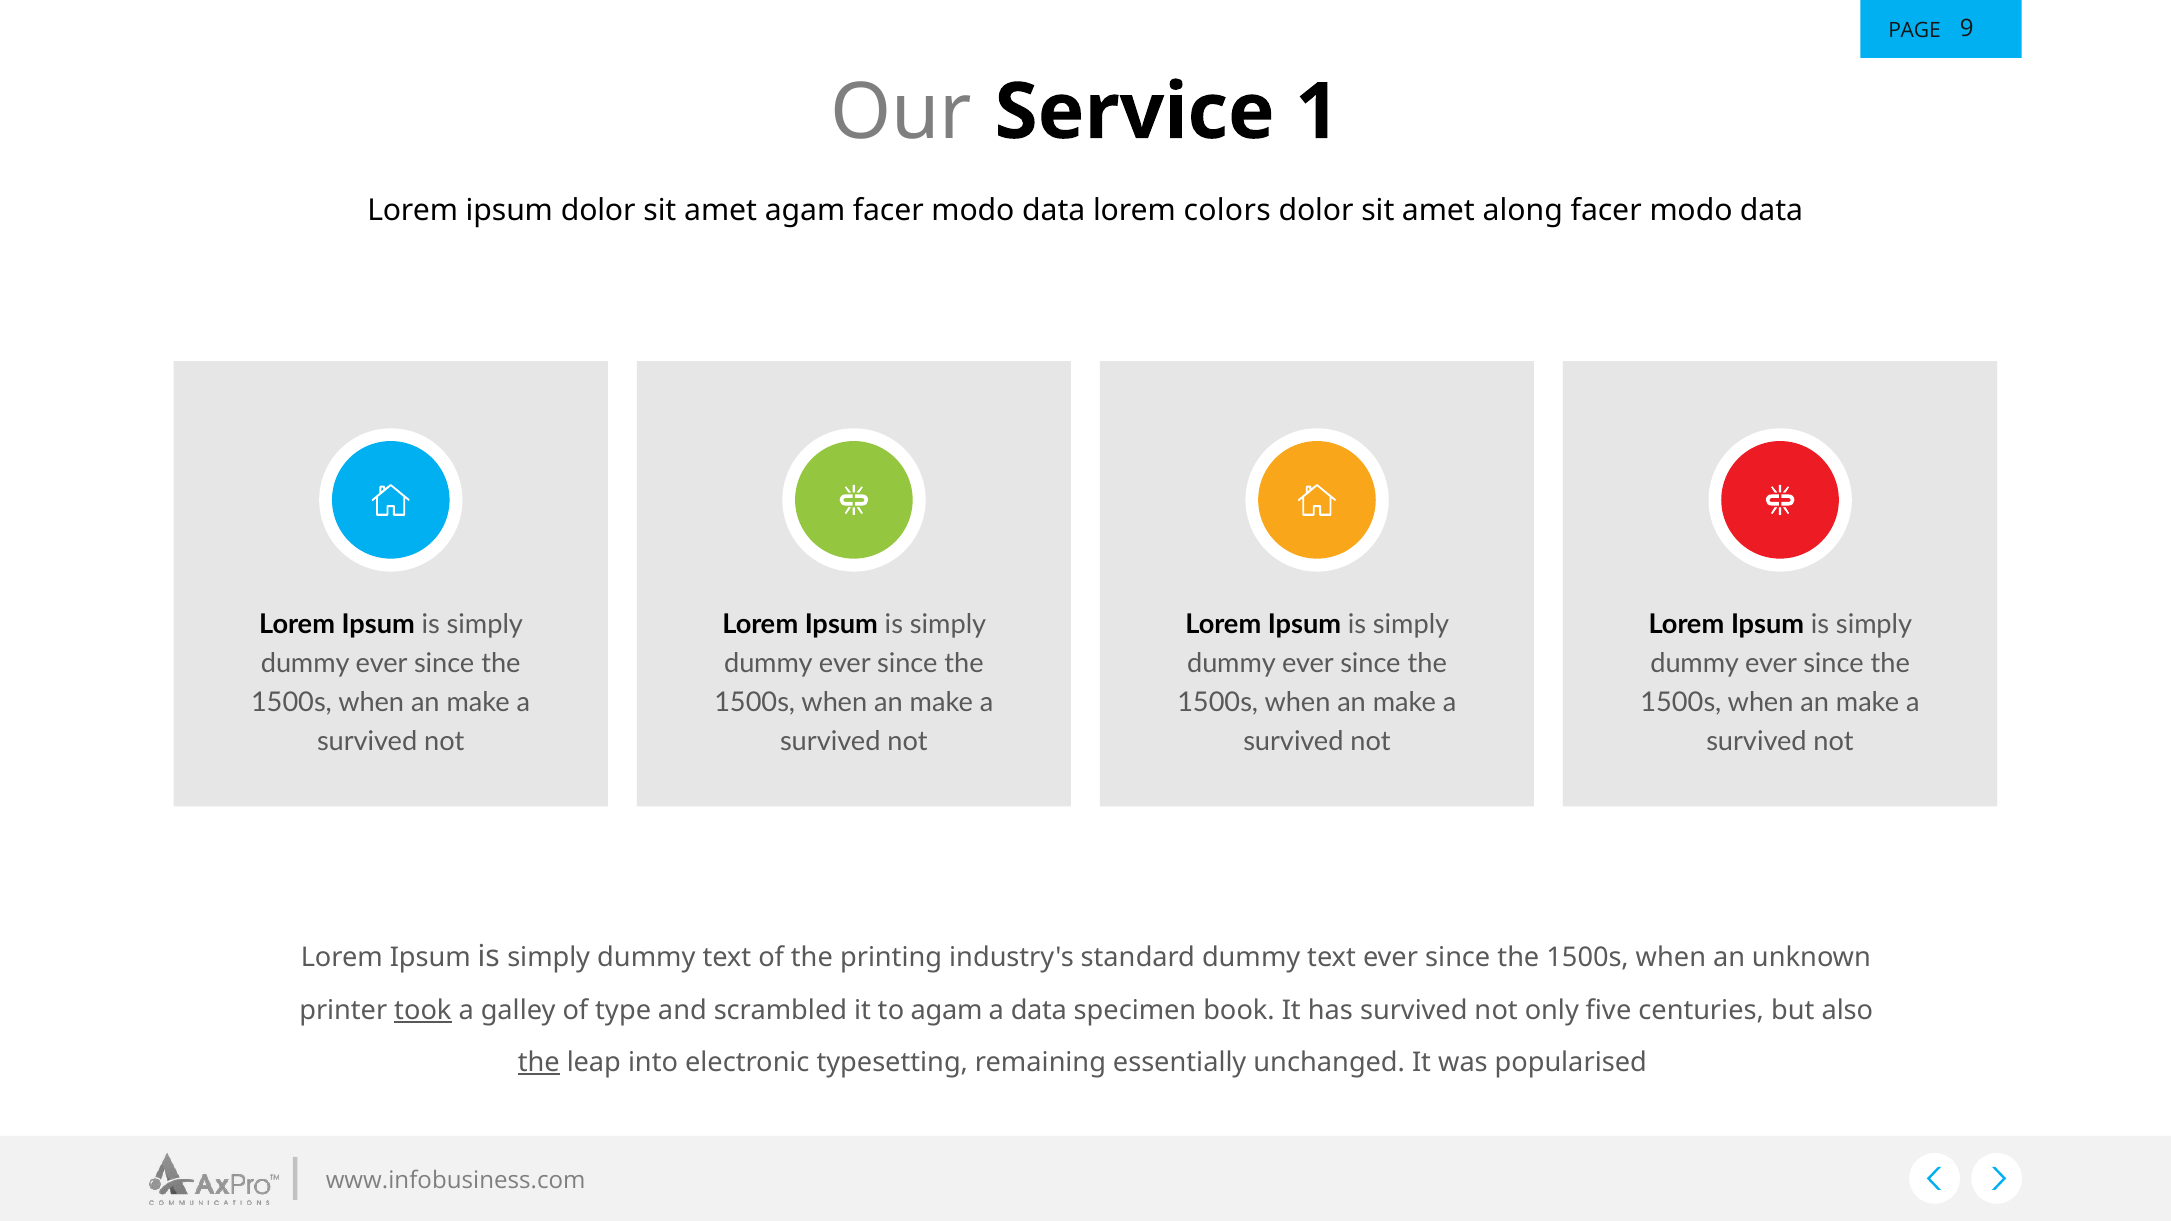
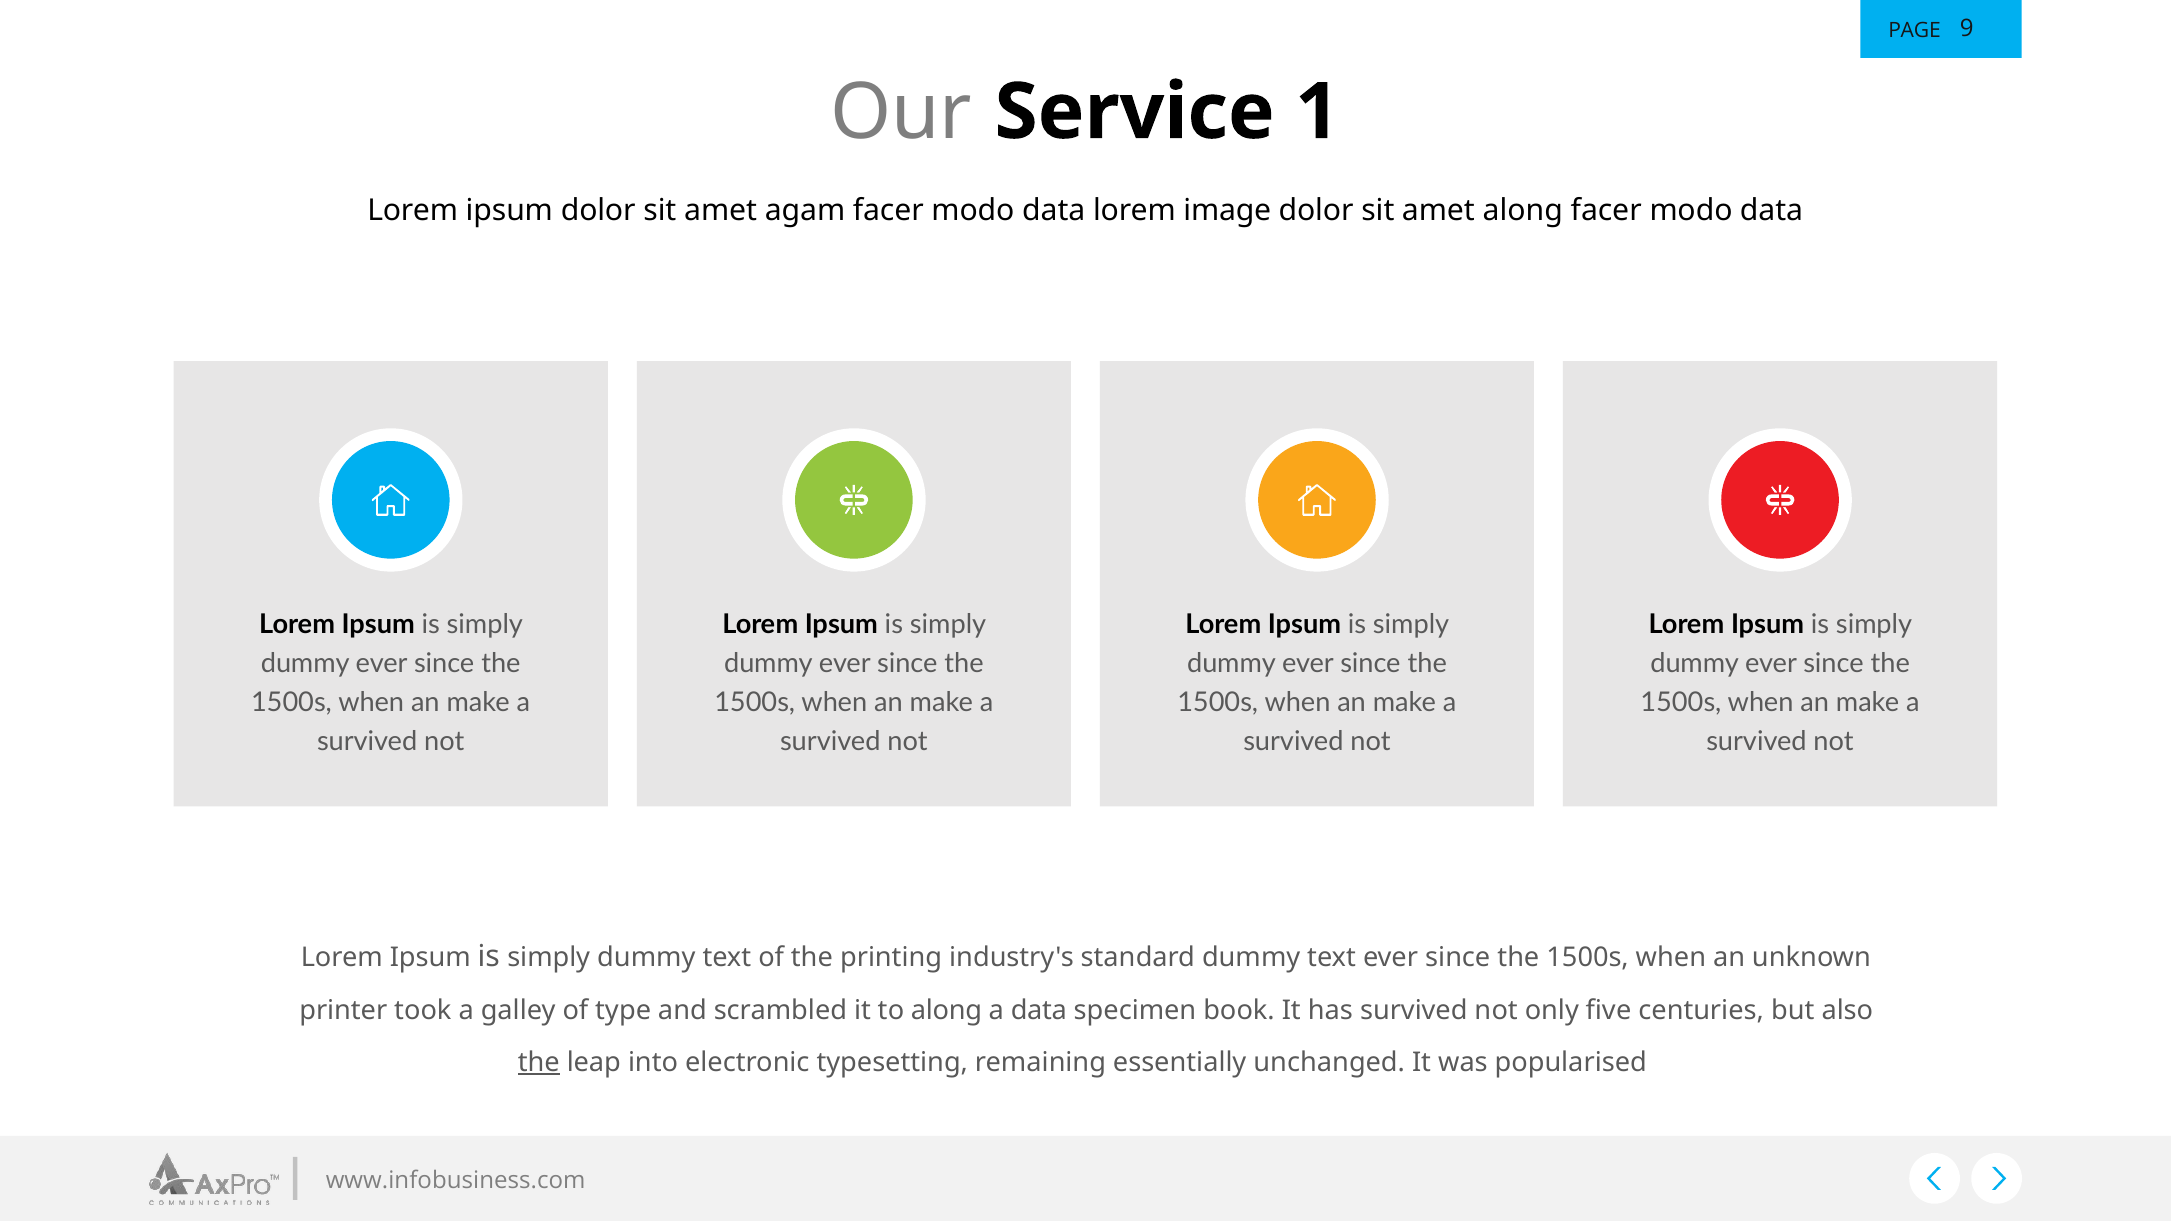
colors: colors -> image (1227, 211)
took underline: present -> none (423, 1010)
to agam: agam -> along (947, 1010)
